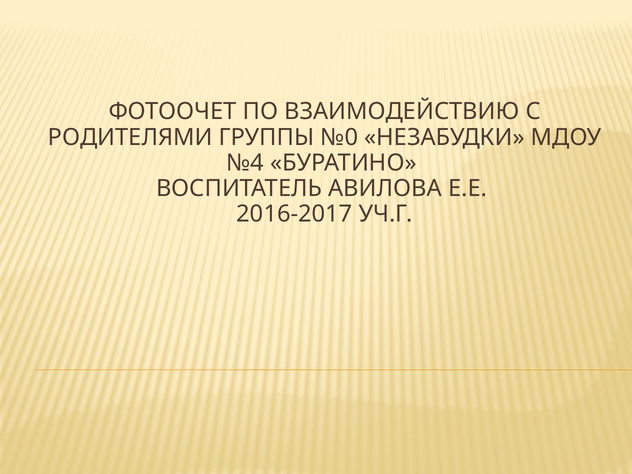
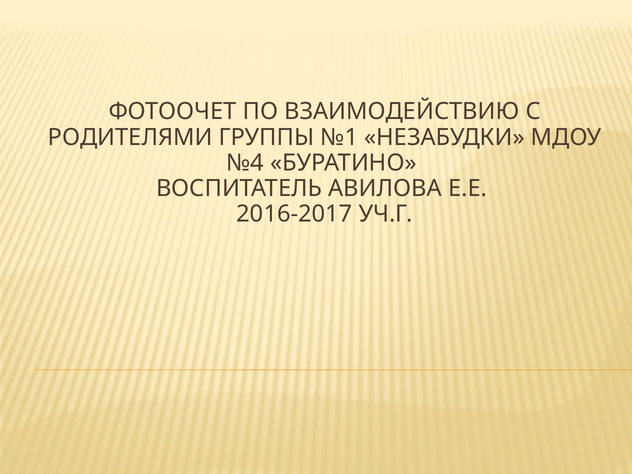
№0: №0 -> №1 (339, 137)
